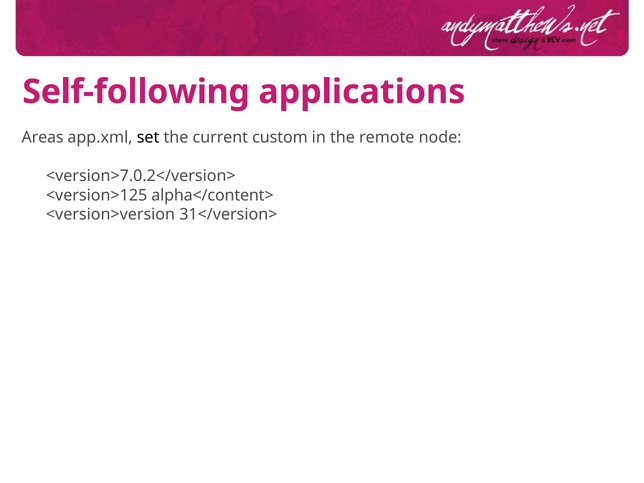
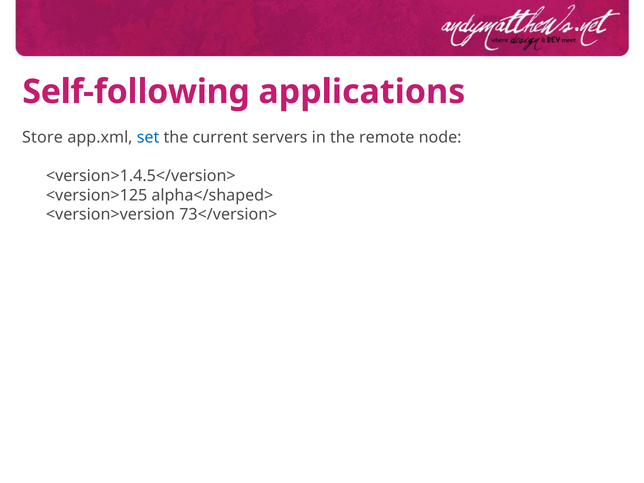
Areas: Areas -> Store (42, 137)
set colour: black -> blue (148, 137)
custom: custom -> servers (280, 137)
<version>7.0.2</version>: <version>7.0.2</version> -> <version>1.4.5</version> (141, 176)
alpha</content>: alpha</content> -> alpha</shaped> (212, 195)
31</version>: 31</version> -> 73</version> (228, 215)
